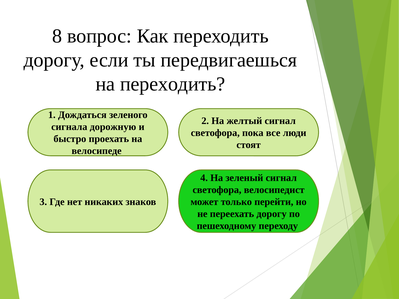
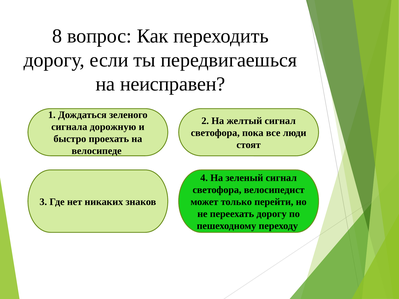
на переходить: переходить -> неисправен (173, 84)
